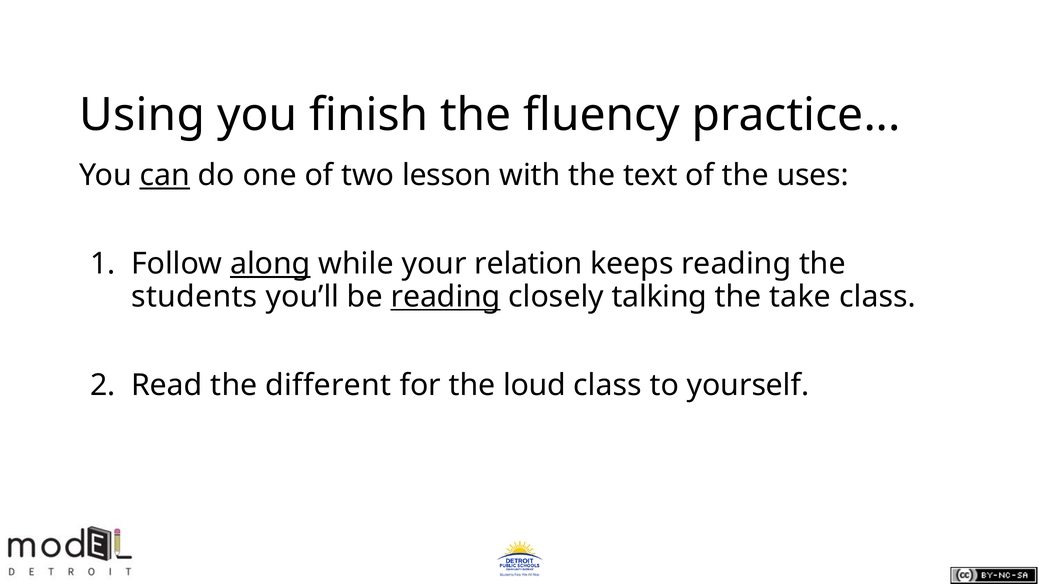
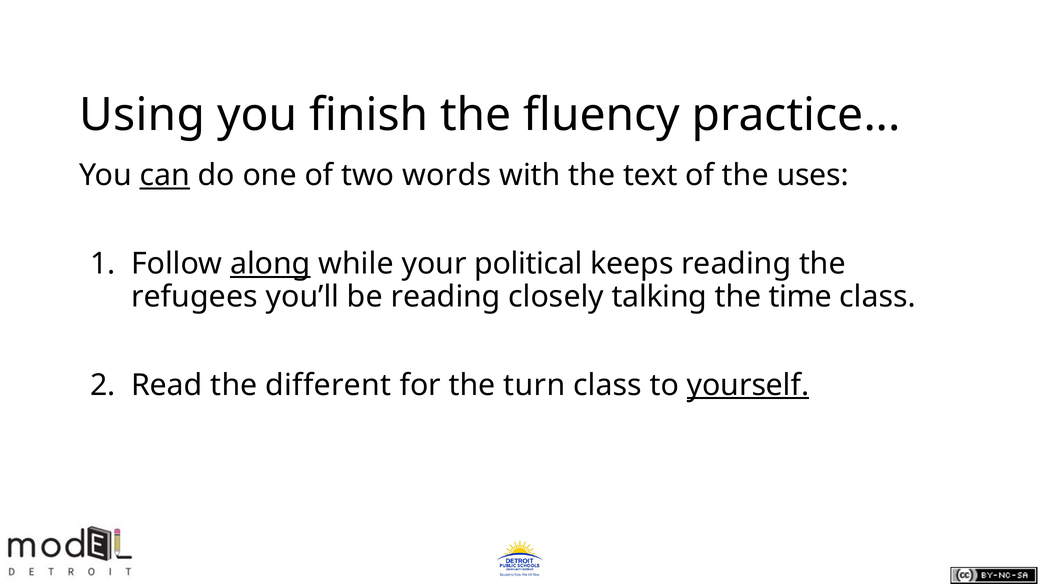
lesson: lesson -> words (447, 176)
relation: relation -> political (529, 264)
students: students -> refugees (194, 297)
reading underline: present -> none (446, 297)
take: take -> time (800, 297)
loud: loud -> turn (534, 385)
yourself underline: none -> present (748, 385)
